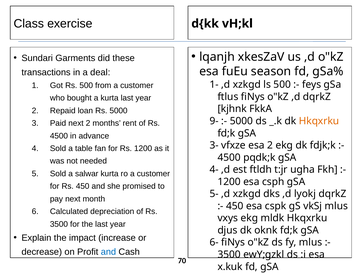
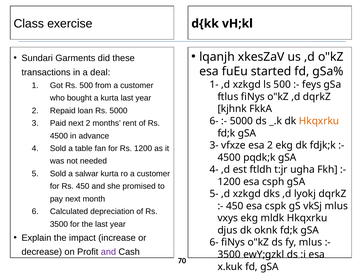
season: season -> started (271, 71)
9-: 9- -> 6- (214, 121)
and colour: blue -> purple (108, 252)
